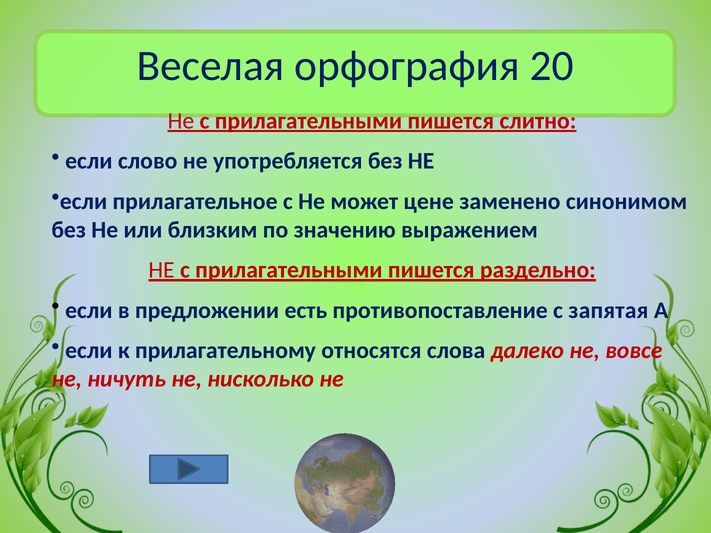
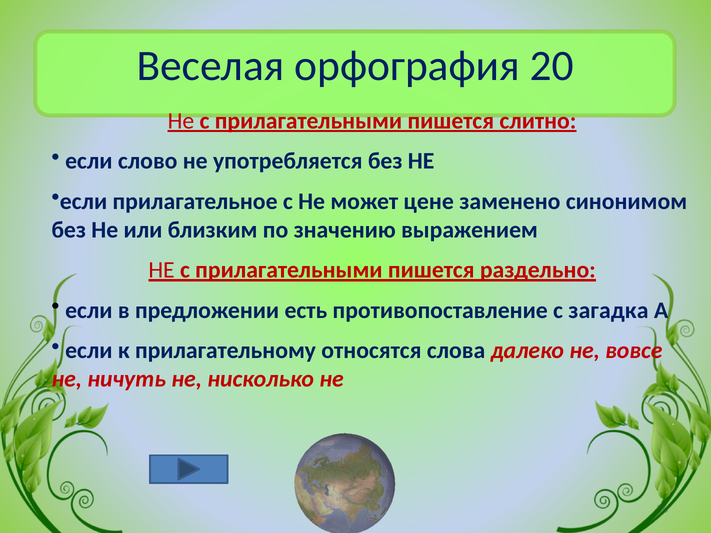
запятая: запятая -> загадка (608, 310)
